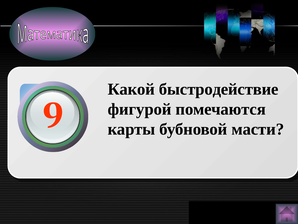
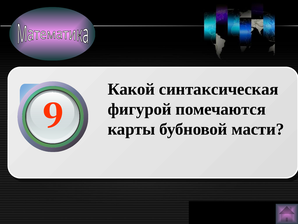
быстродействие: быстродействие -> синтаксическая (219, 89)
